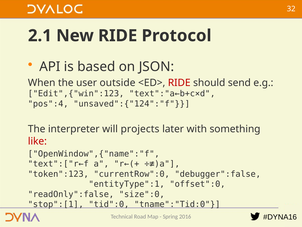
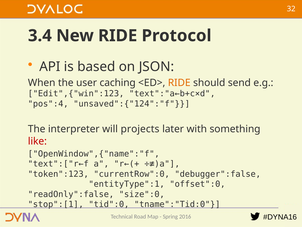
2.1: 2.1 -> 3.4 (40, 36)
outside: outside -> caching (118, 83)
RIDE colour: red -> orange (179, 83)
